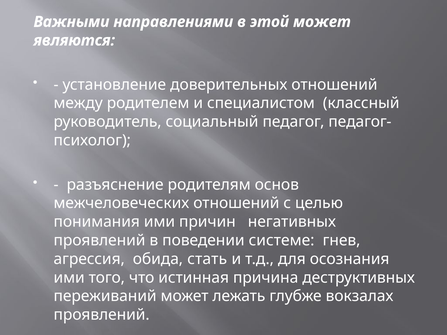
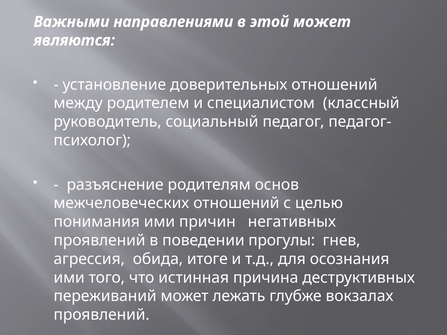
системе: системе -> прогулы (282, 241)
стать: стать -> итоге (207, 259)
